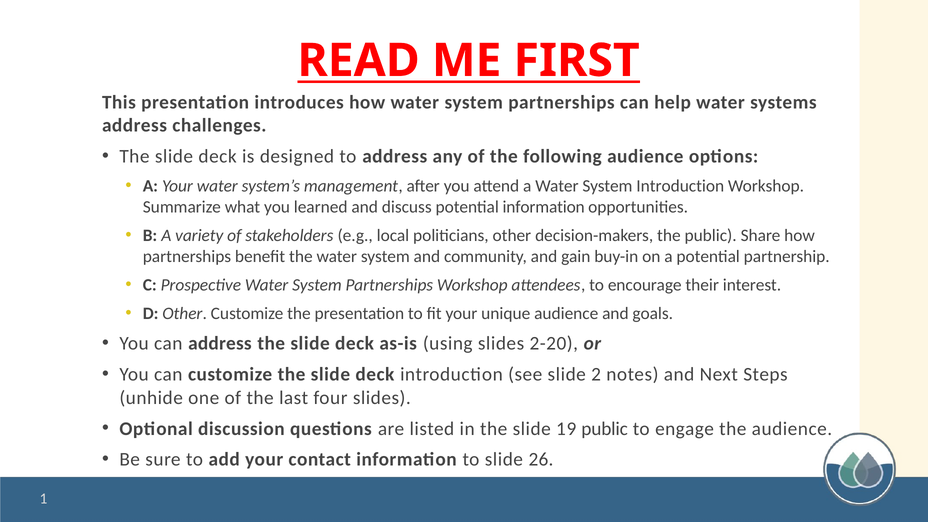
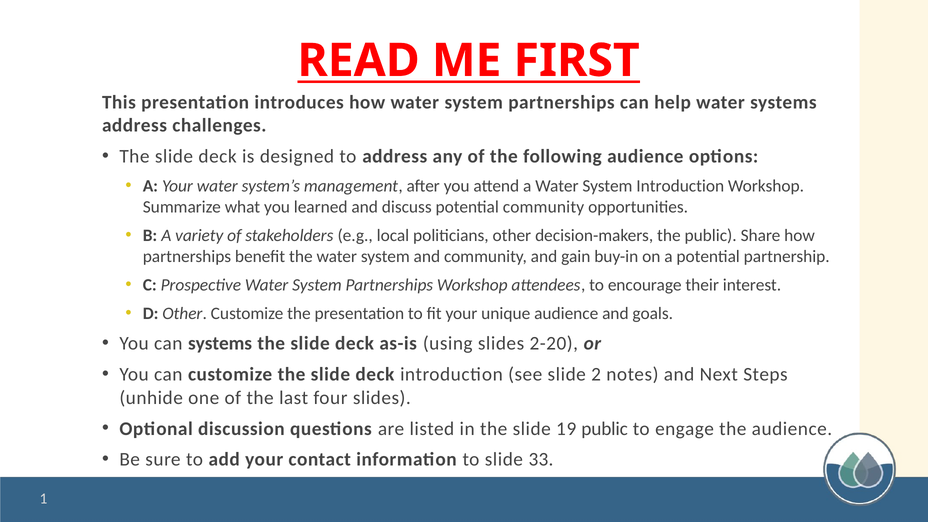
potential information: information -> community (543, 207)
can address: address -> systems (220, 344)
26: 26 -> 33 (541, 460)
